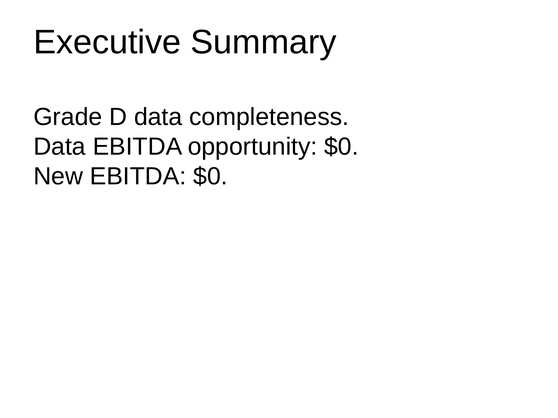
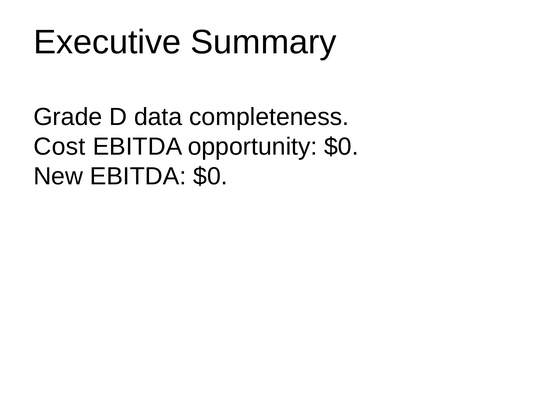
Data: Data -> Cost (59, 147)
